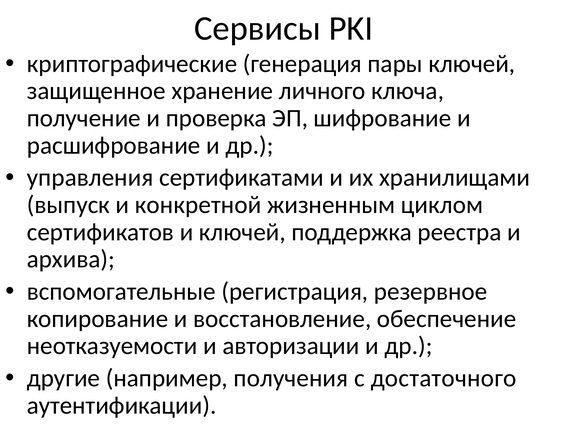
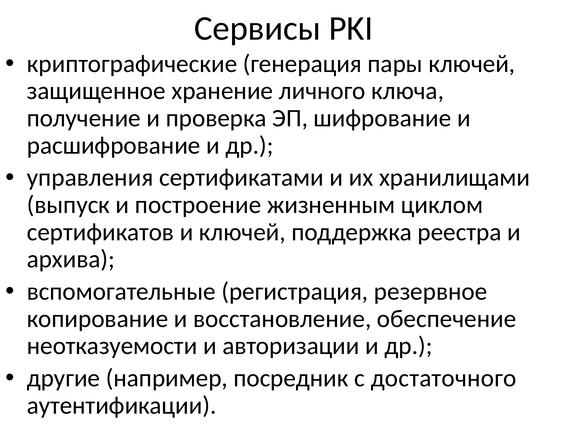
конкретной: конкретной -> построение (198, 205)
получения: получения -> посредник (291, 378)
